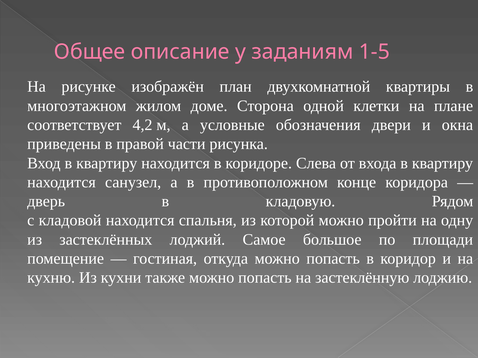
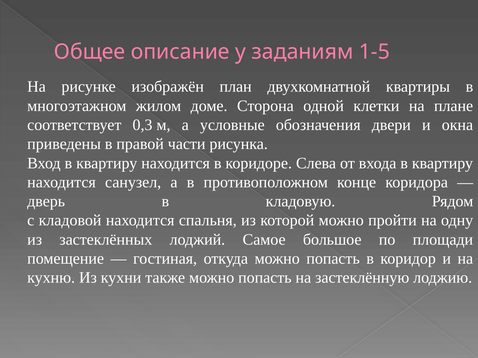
4,2: 4,2 -> 0,3 (142, 125)
